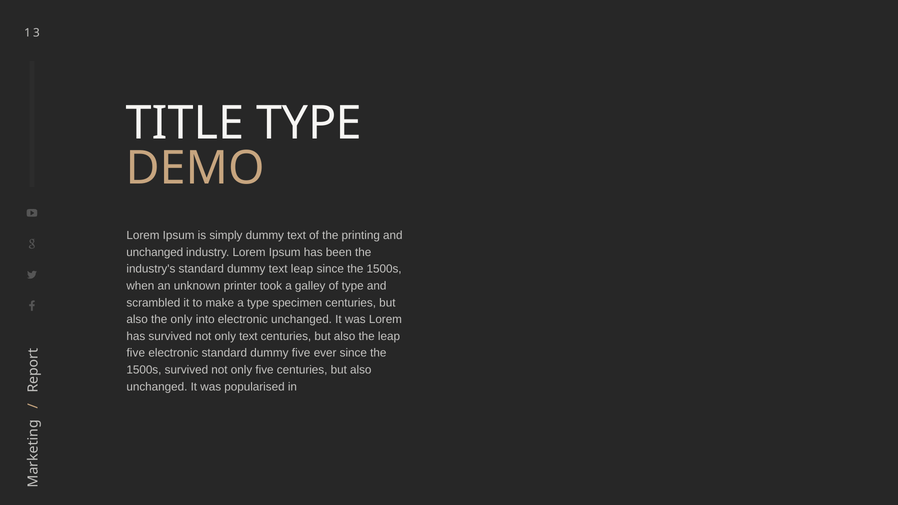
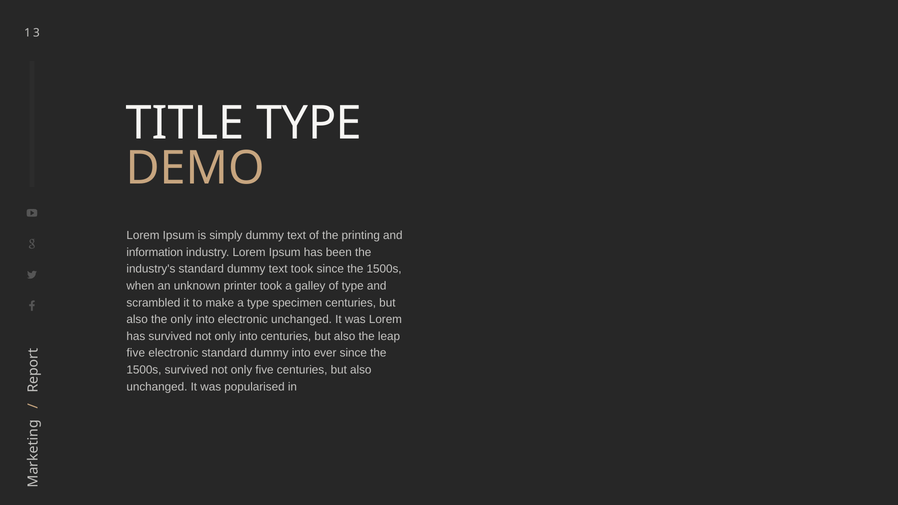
unchanged: unchanged -> information (155, 252)
text leap: leap -> took (302, 269)
not only text: text -> into (248, 336)
dummy five: five -> into (301, 353)
